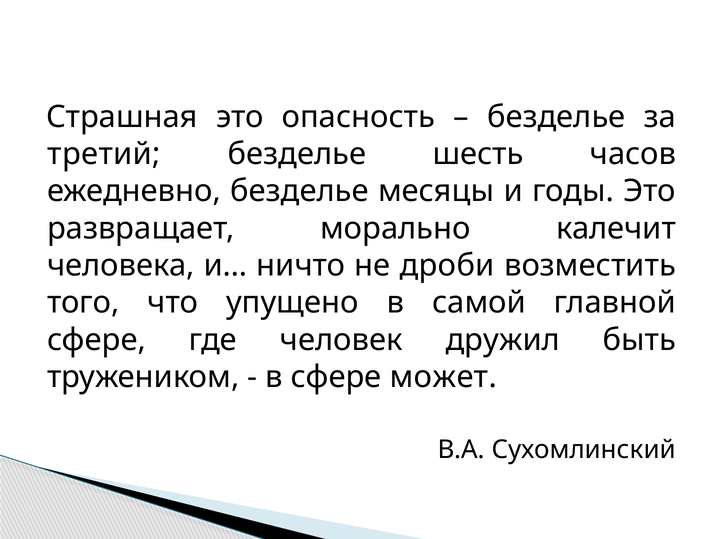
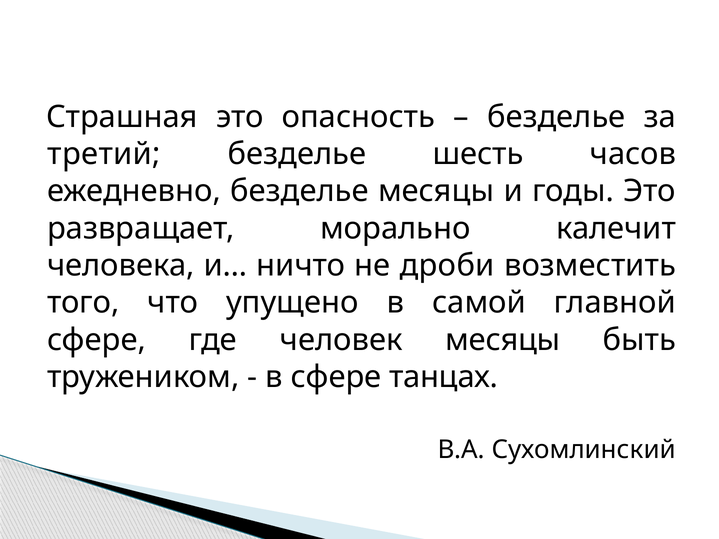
человек дружил: дружил -> месяцы (503, 340)
может: может -> танцах (444, 377)
